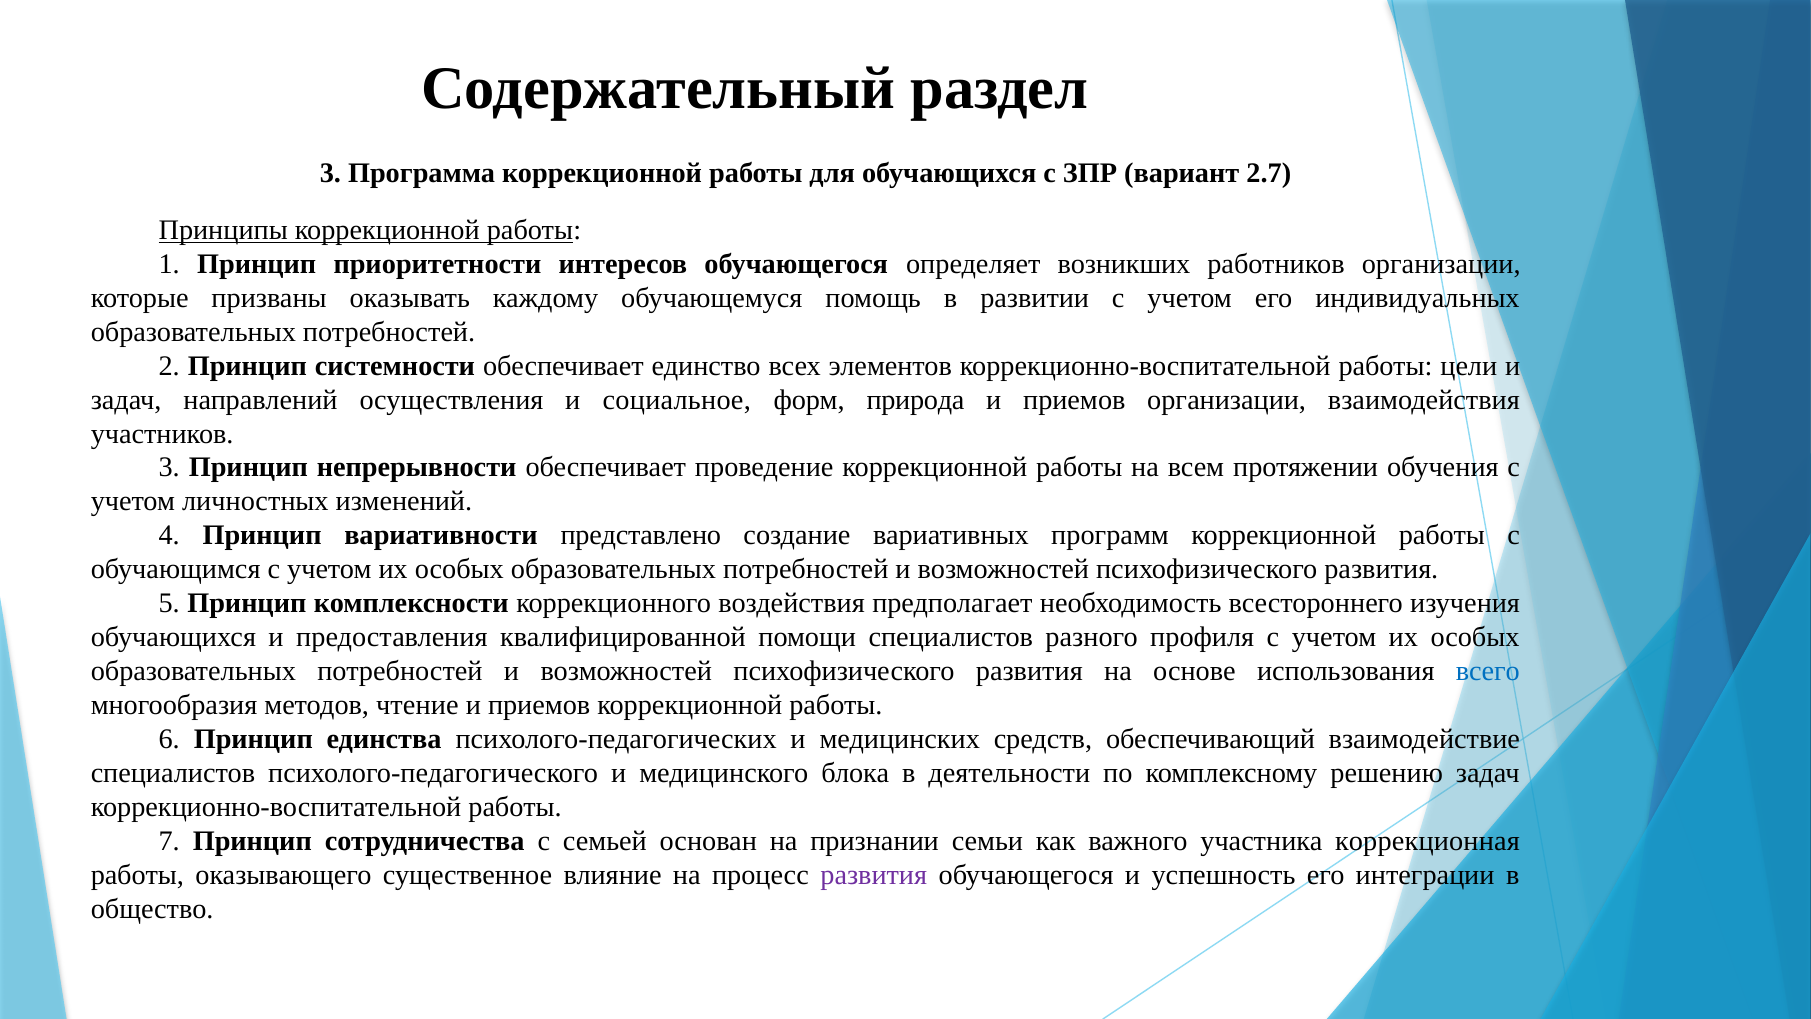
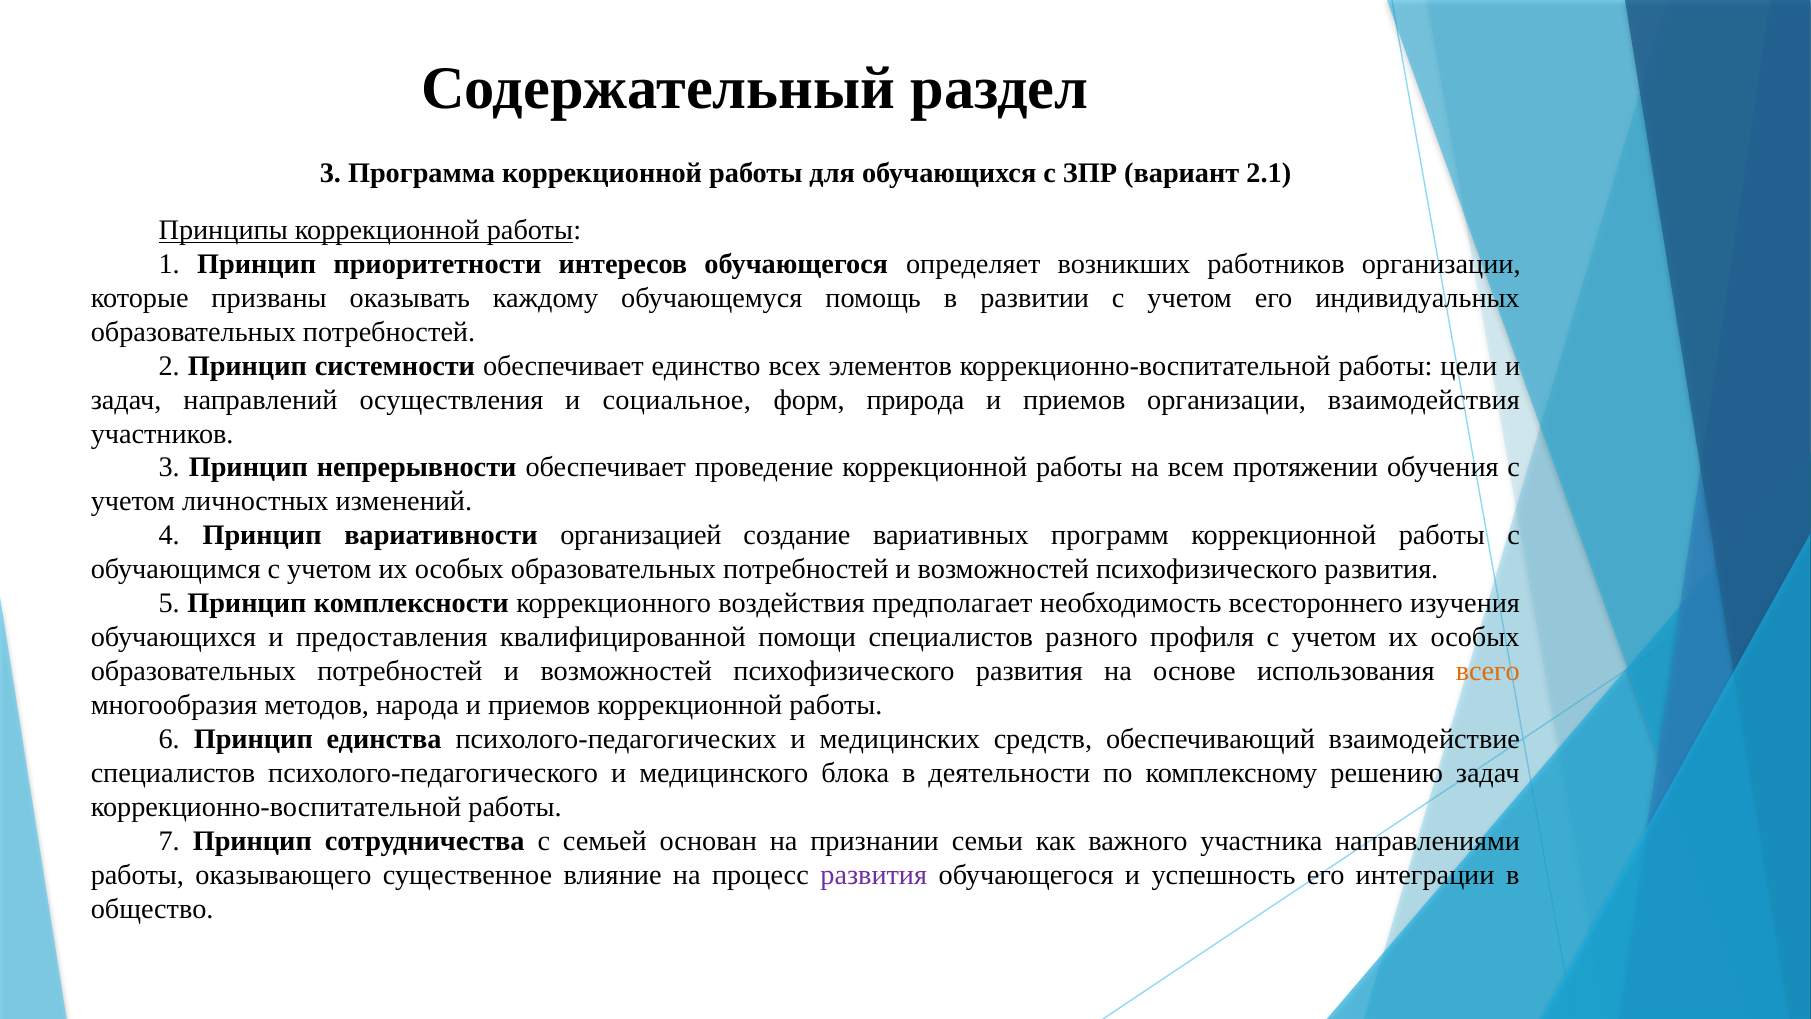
2.7: 2.7 -> 2.1 (1269, 173)
представлено: представлено -> организацией (641, 535)
всего colour: blue -> orange (1488, 671)
чтение: чтение -> народа (417, 705)
коррекционная: коррекционная -> направлениями (1428, 841)
